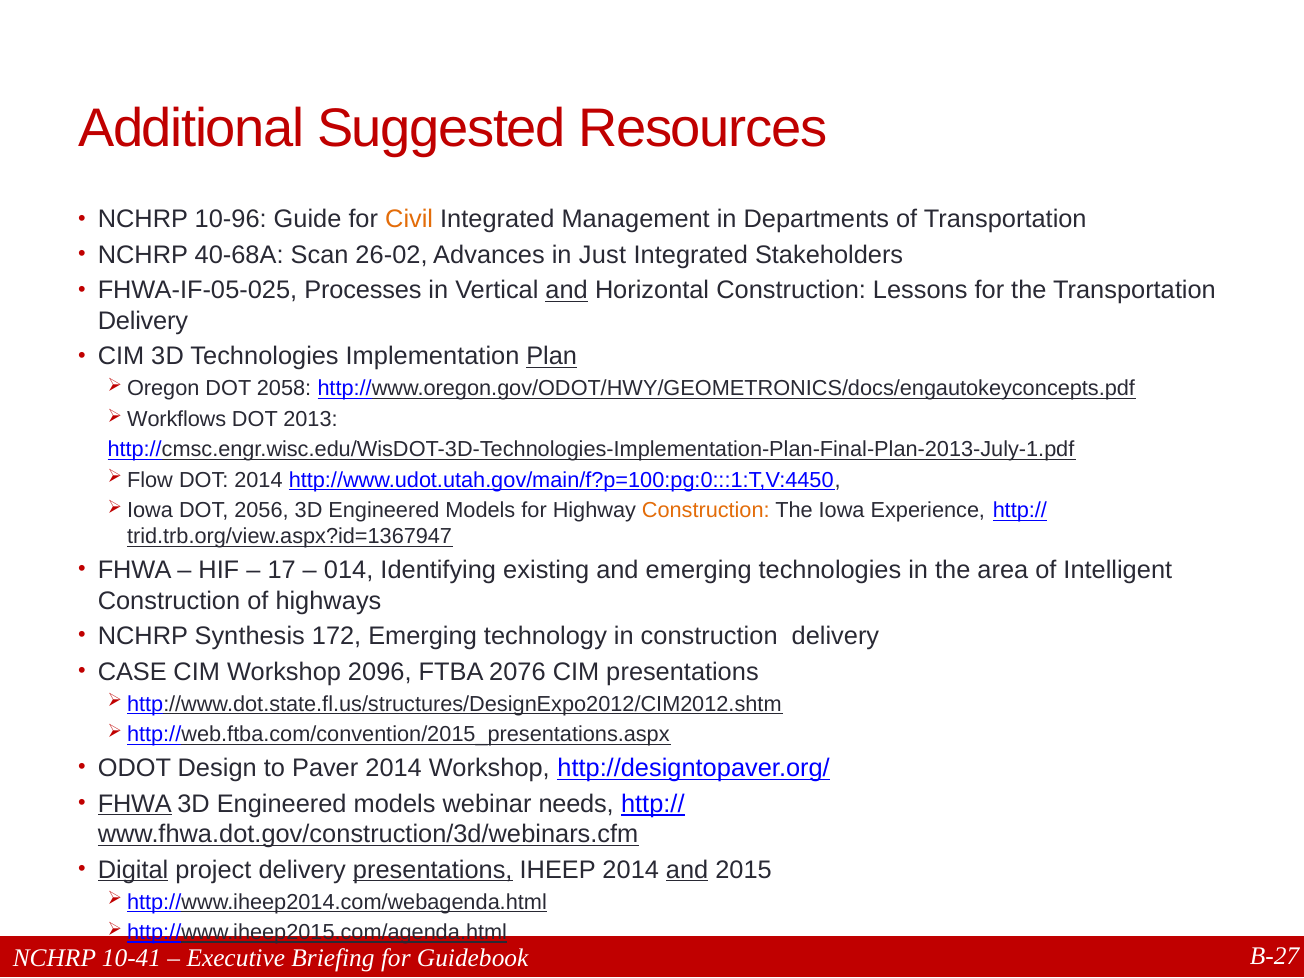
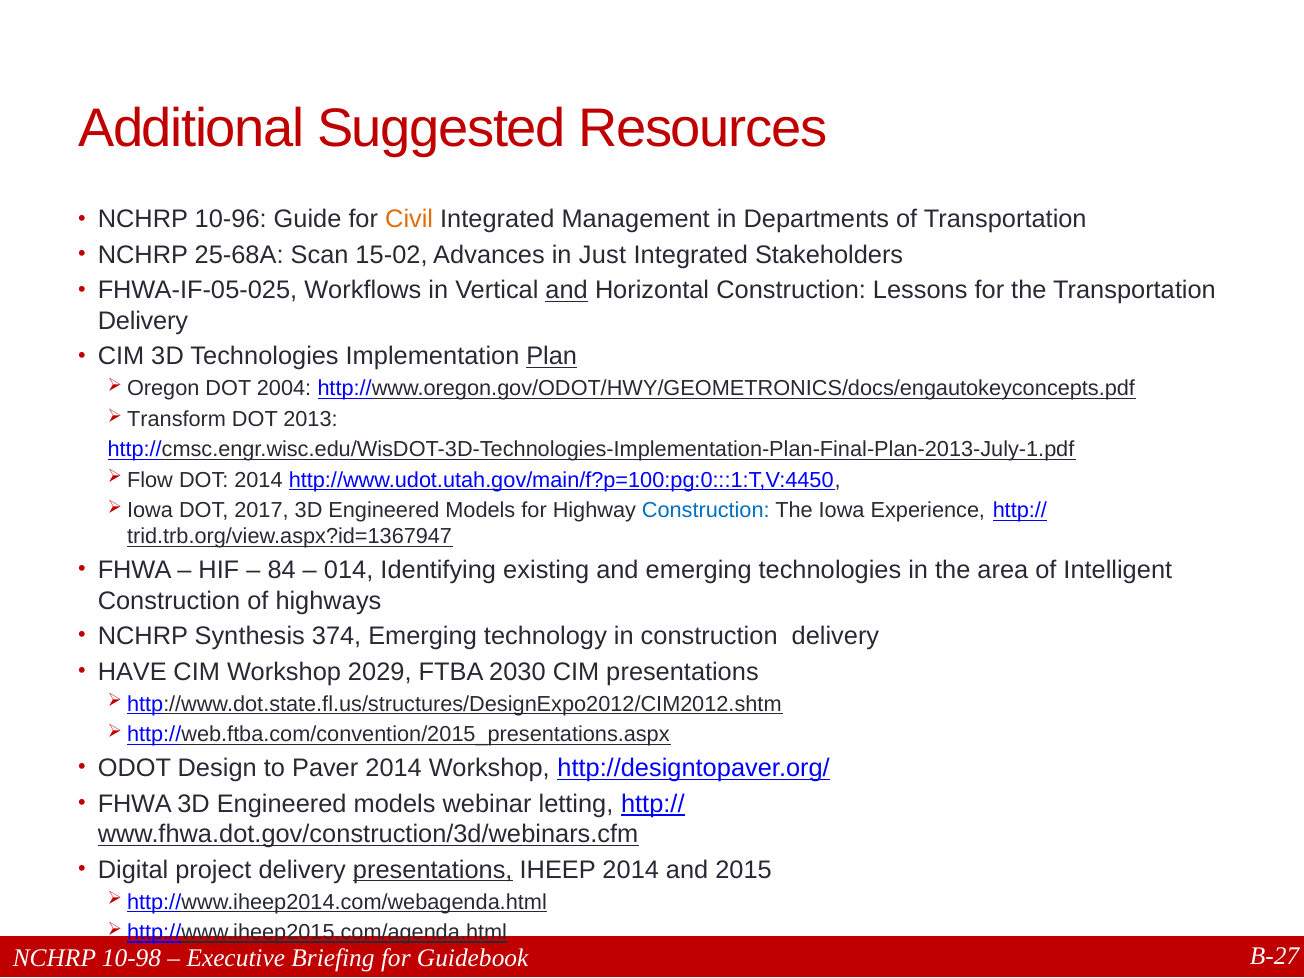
40-68A: 40-68A -> 25-68A (239, 255)
26-02: 26-02 -> 15-02 (392, 255)
Processes: Processes -> Workflows (363, 290)
2058: 2058 -> 2004 (284, 389)
Workflows: Workflows -> Transform (177, 419)
2056: 2056 -> 2017 (262, 511)
Construction colour: orange -> blue (706, 511)
17: 17 -> 84 (282, 570)
172: 172 -> 374 (337, 636)
CASE: CASE -> HAVE (132, 672)
2096: 2096 -> 2029 (380, 672)
2076: 2076 -> 2030 (517, 672)
FHWA underline: present -> none (135, 804)
needs: needs -> letting (576, 804)
Digital underline: present -> none (133, 870)
and underline: present -> none (687, 870)
10-41: 10-41 -> 10-98 (131, 958)
